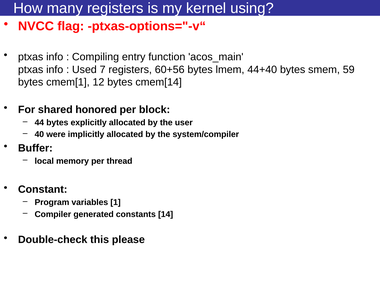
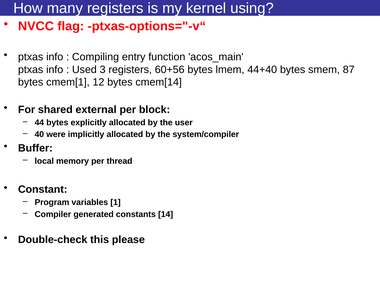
7: 7 -> 3 (103, 70)
59: 59 -> 87 (349, 70)
honored: honored -> external (96, 110)
